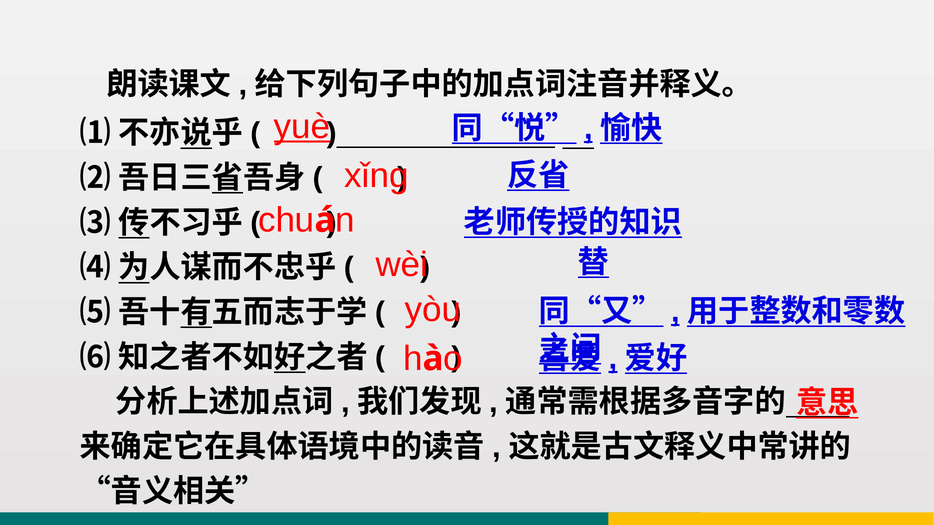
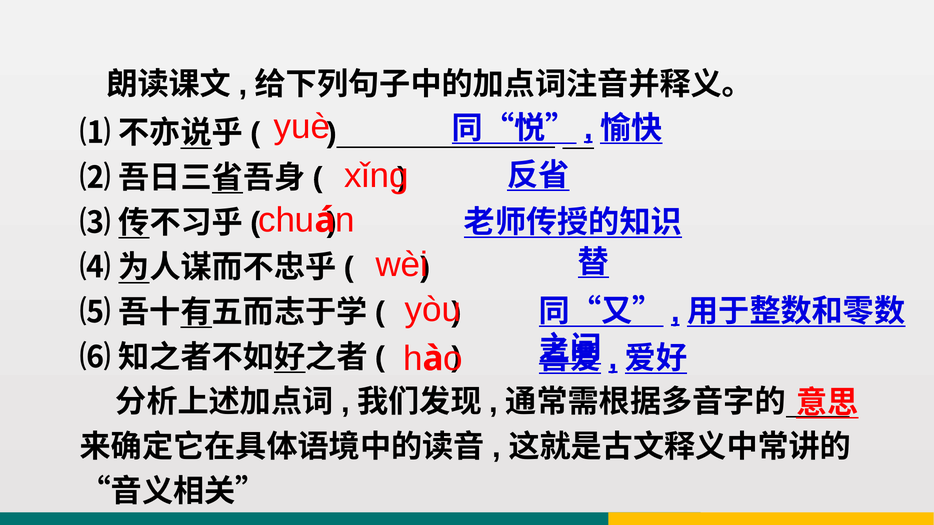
yuè underline: present -> none (302, 127)
